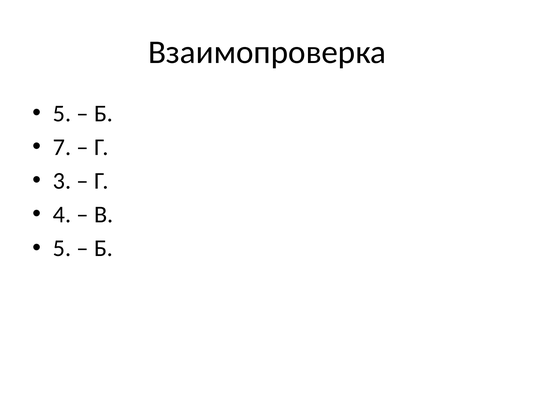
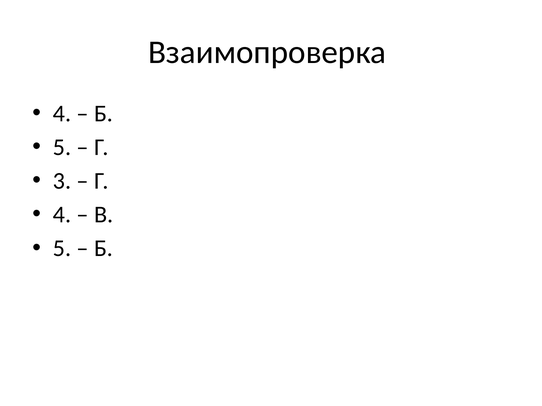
5: 5 -> 4 (62, 114)
7: 7 -> 5 (62, 147)
